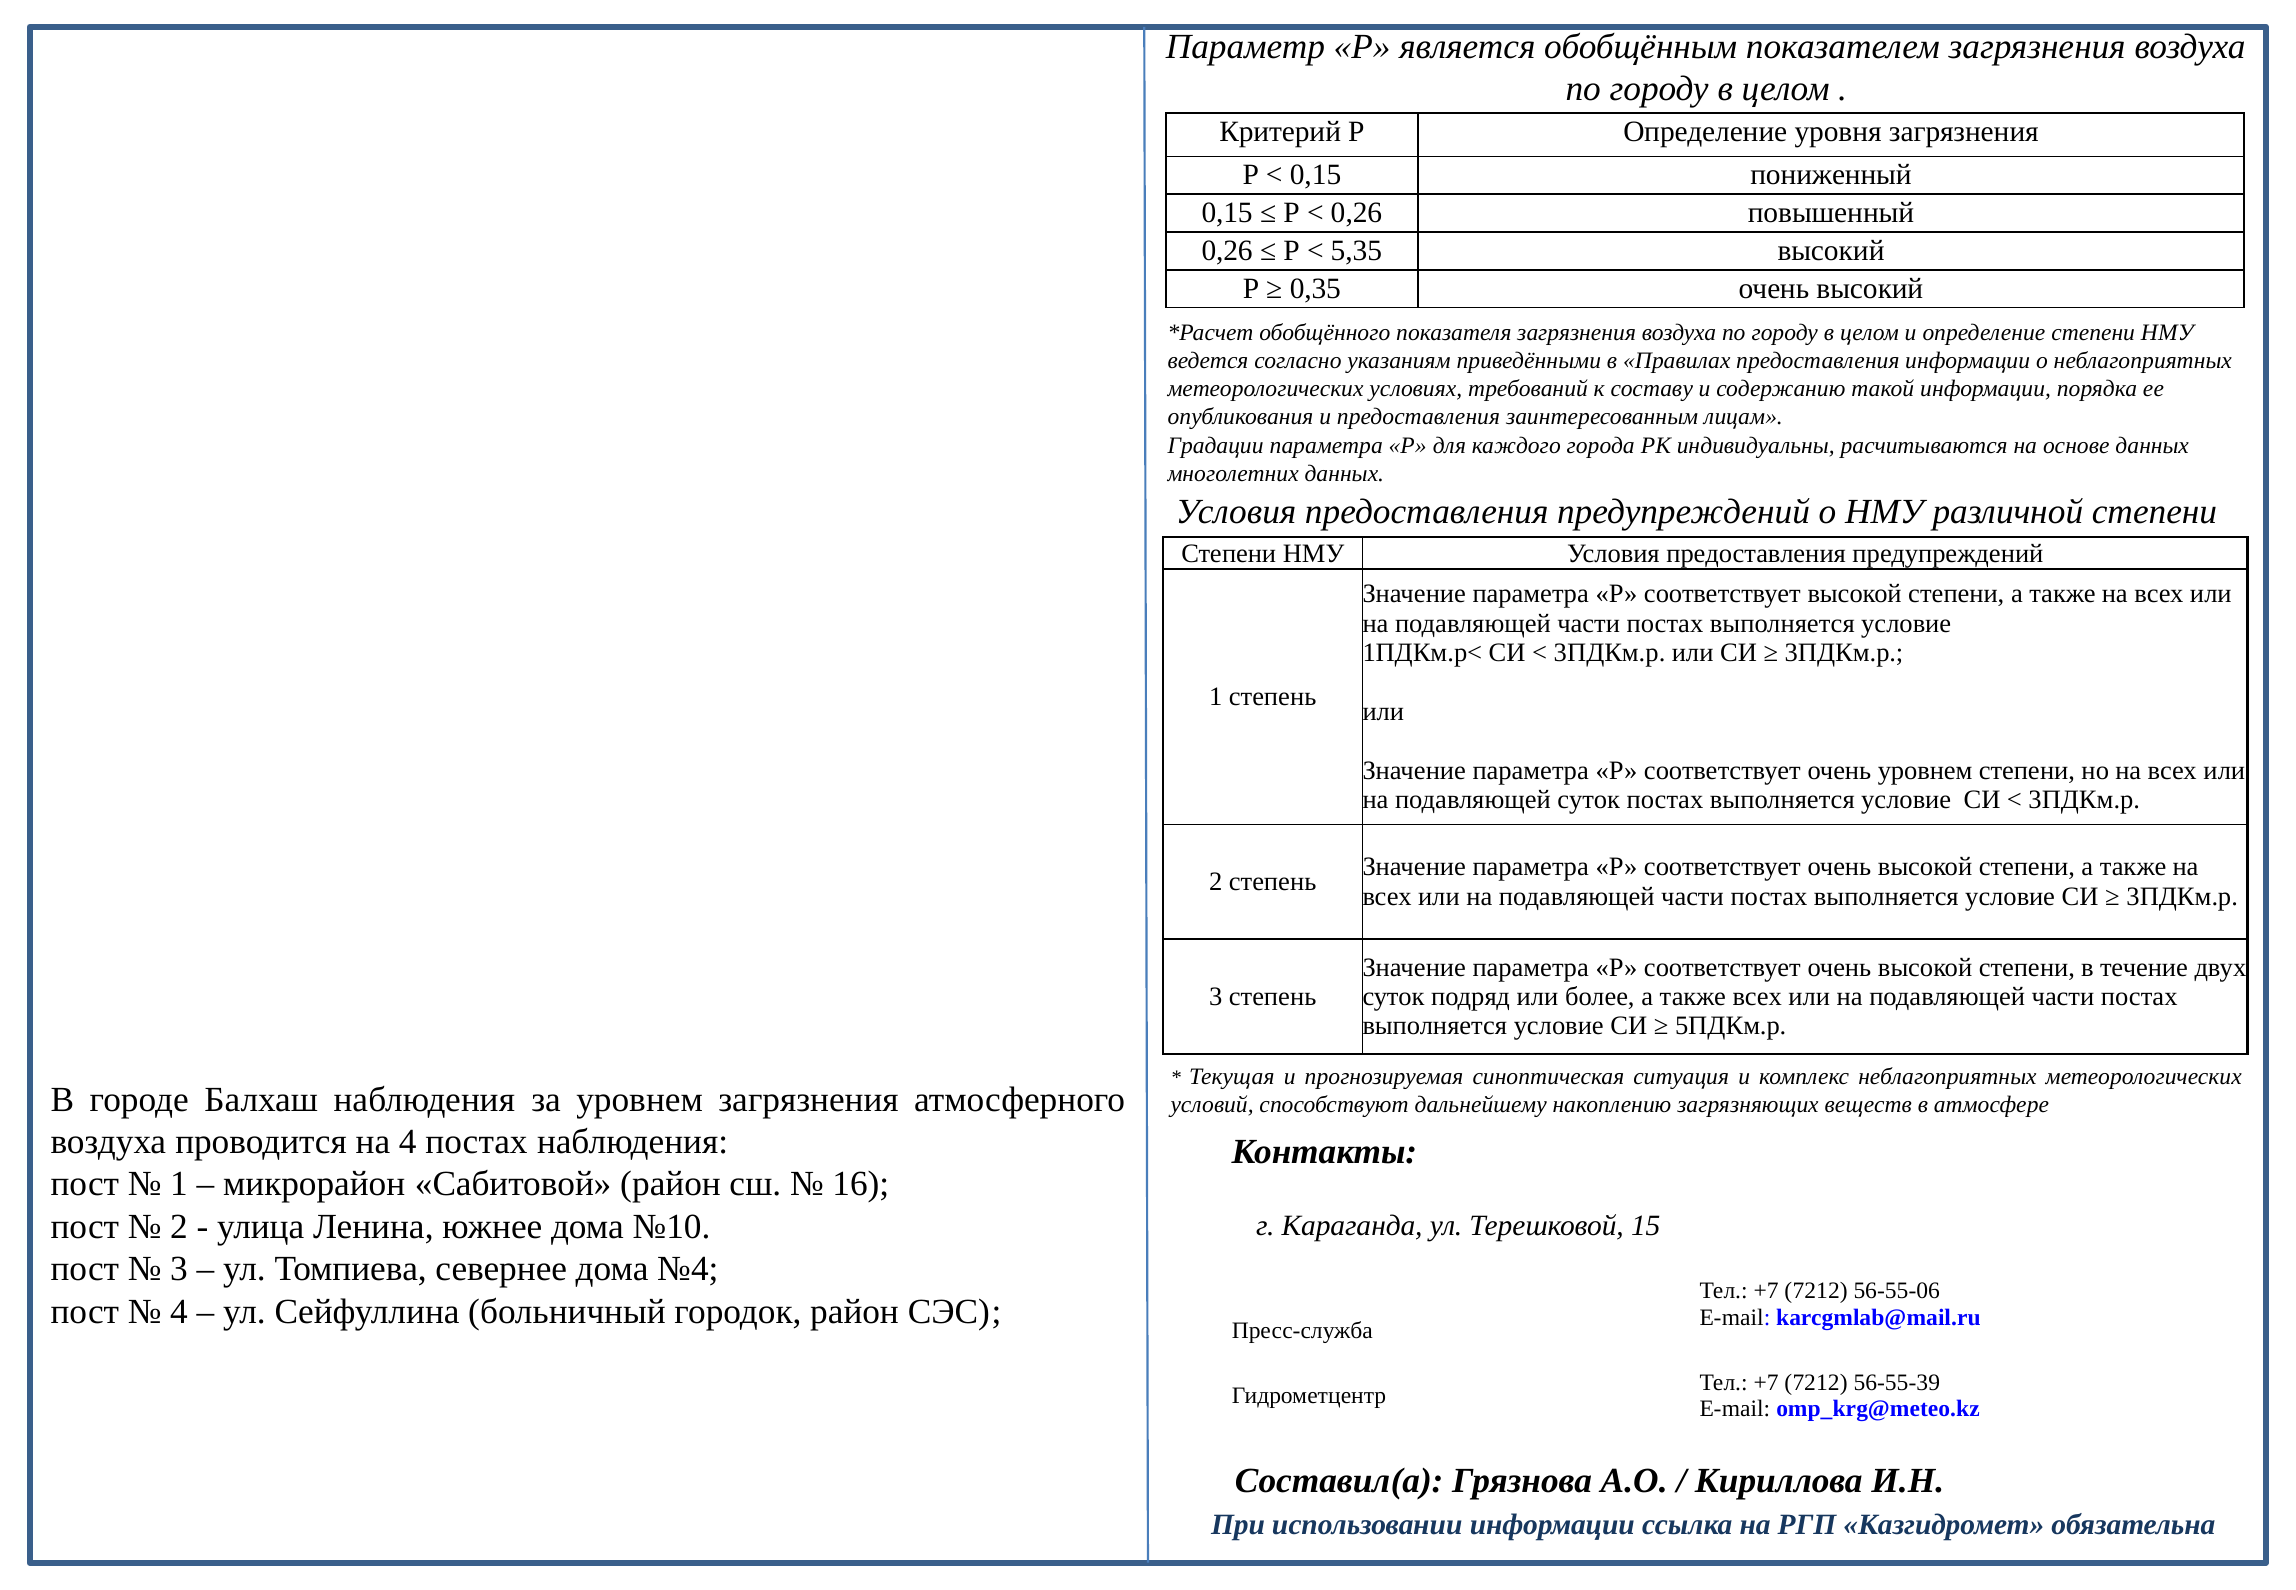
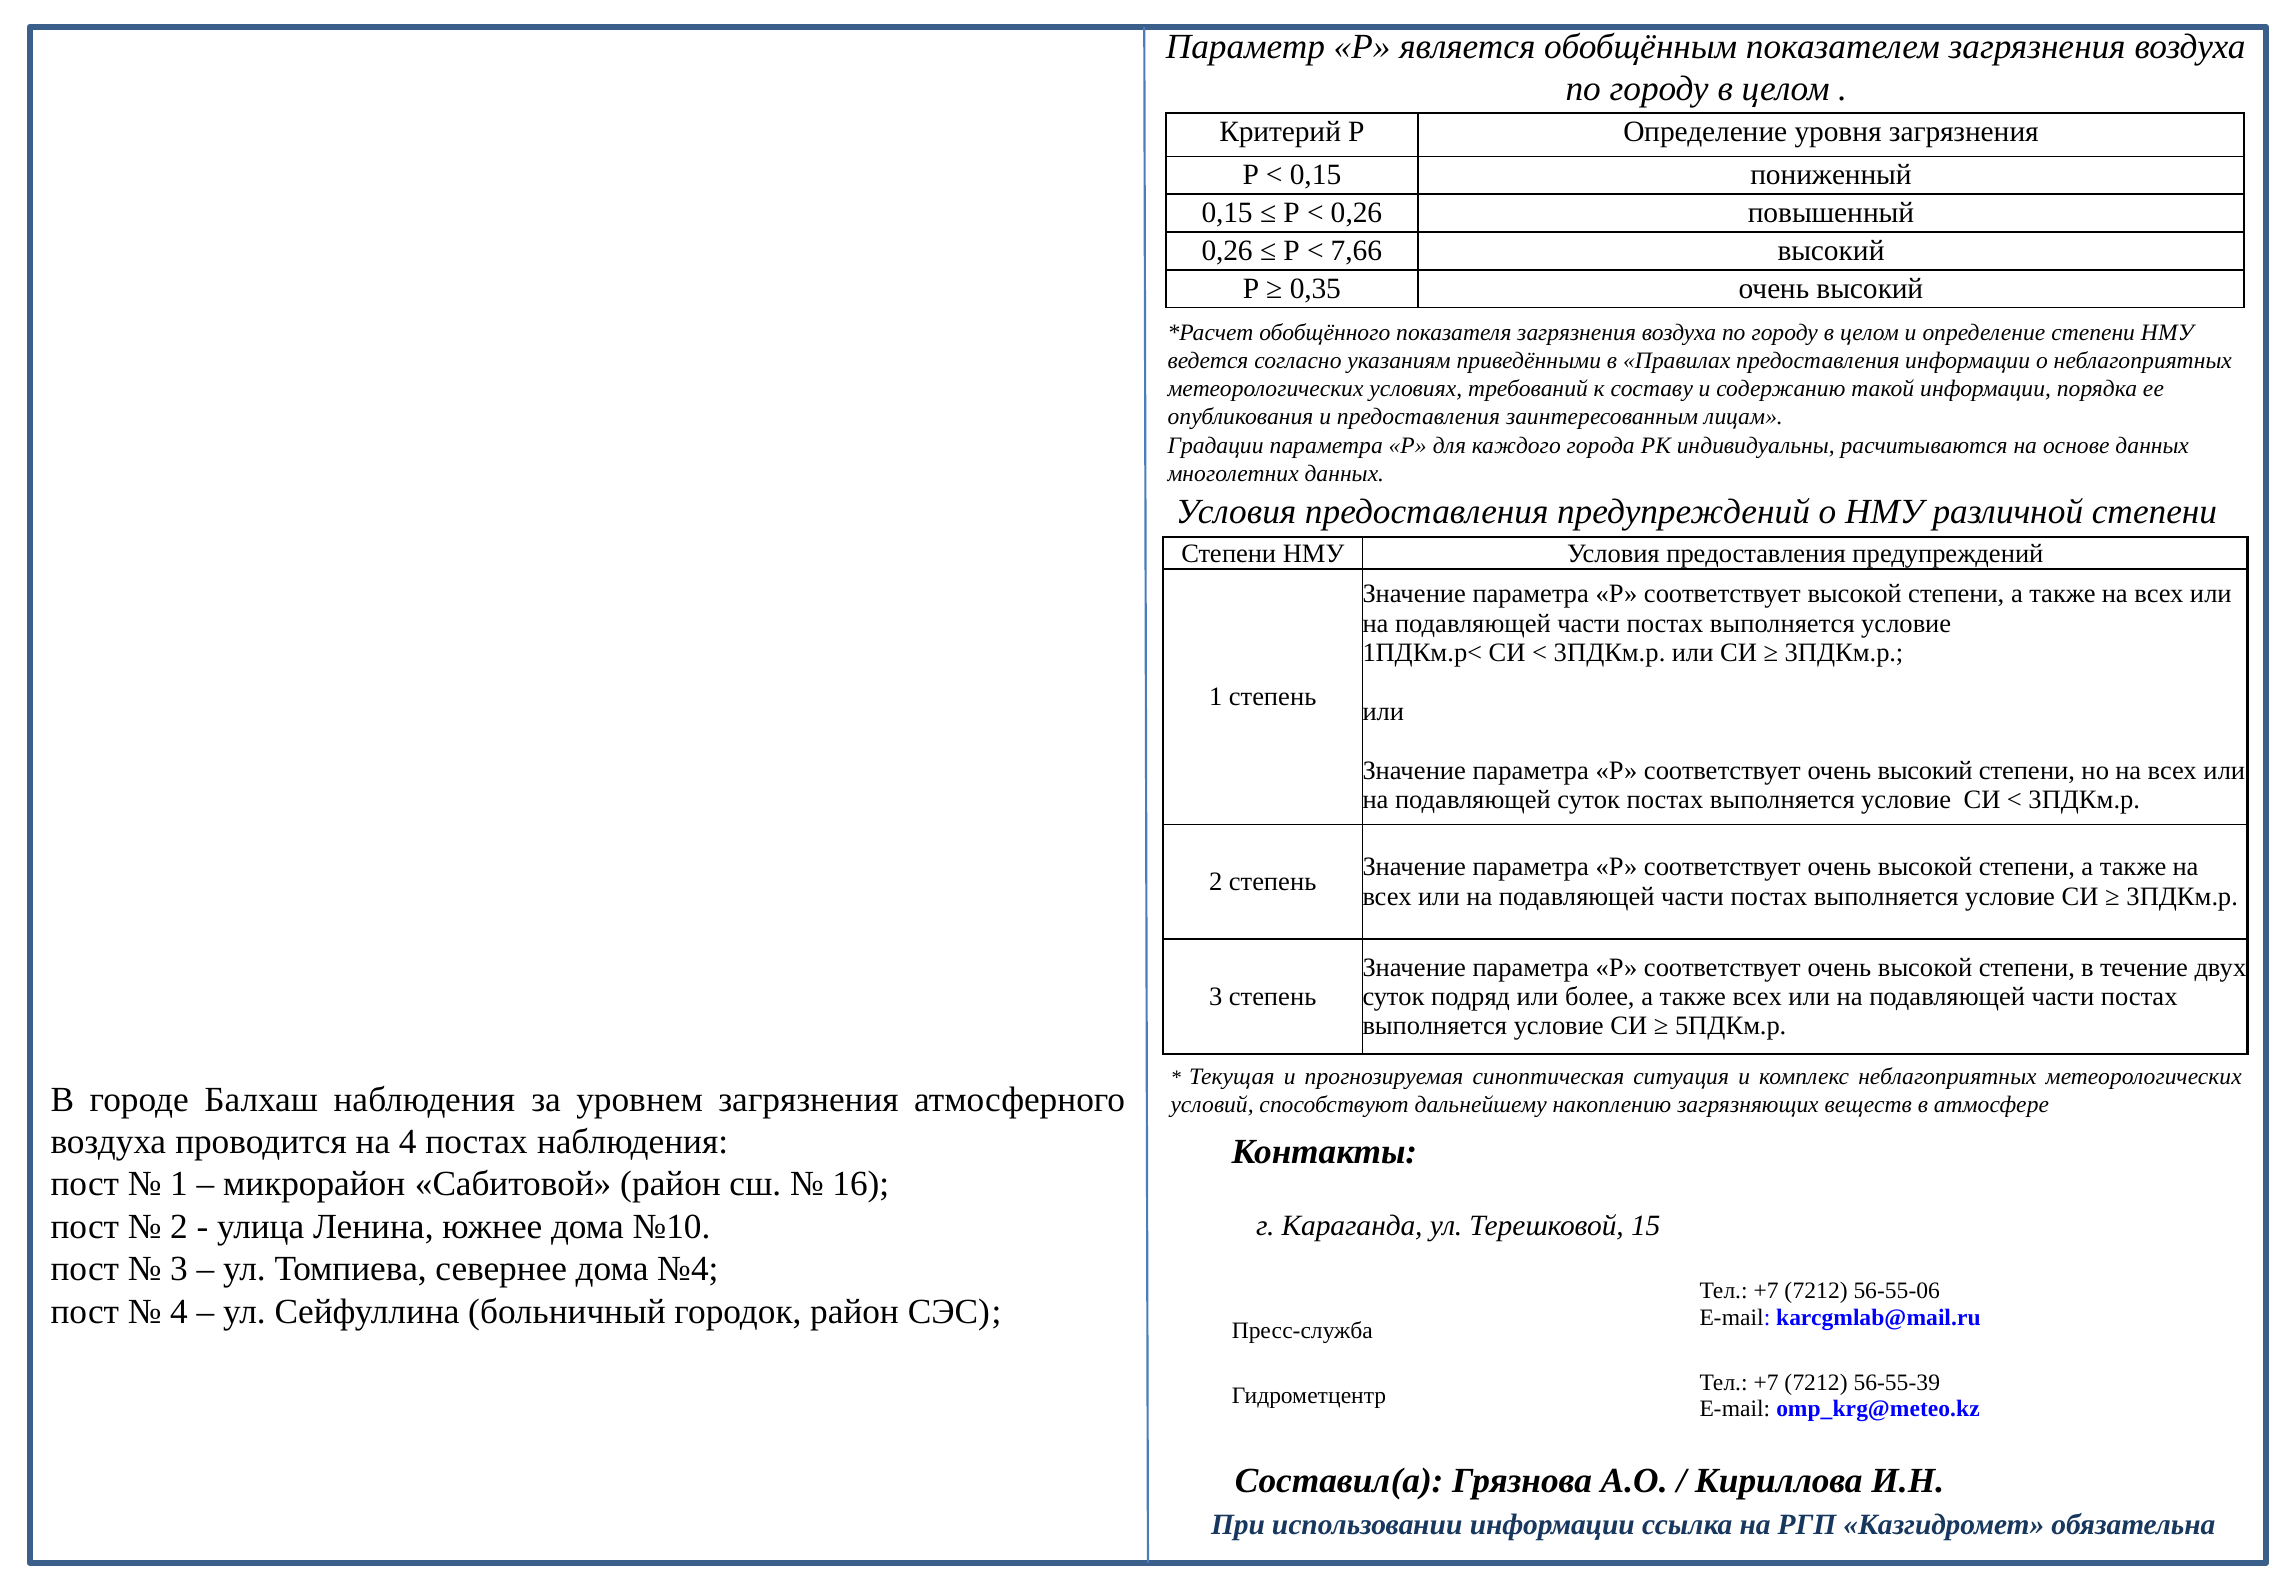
5,35: 5,35 -> 7,66 (1356, 251)
соответствует очень уровнем: уровнем -> высокий (1925, 770)
